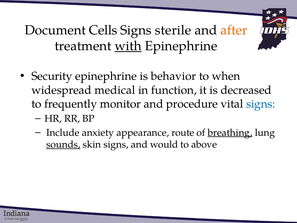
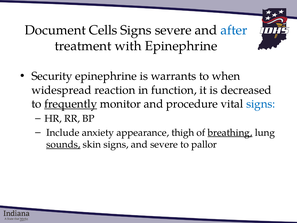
Signs sterile: sterile -> severe (173, 30)
after colour: orange -> blue (234, 30)
with underline: present -> none (128, 46)
behavior: behavior -> warrants (174, 76)
medical: medical -> reaction (115, 90)
frequently underline: none -> present (71, 104)
route: route -> thigh (183, 132)
and would: would -> severe (164, 144)
above: above -> pallor (204, 144)
